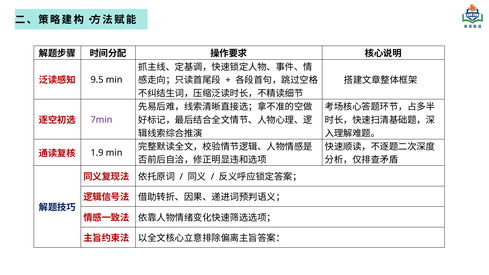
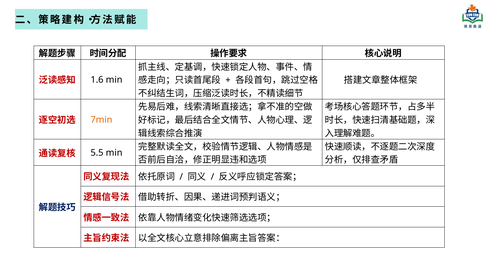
9.5: 9.5 -> 1.6 (97, 80)
7min colour: purple -> orange (101, 120)
1.9: 1.9 -> 5.5 (97, 153)
